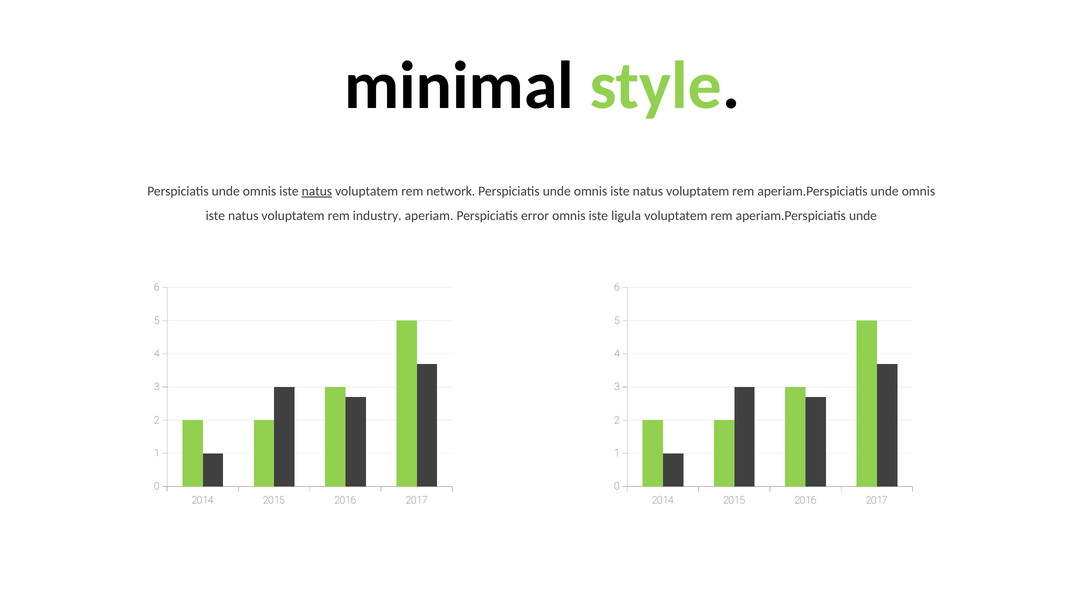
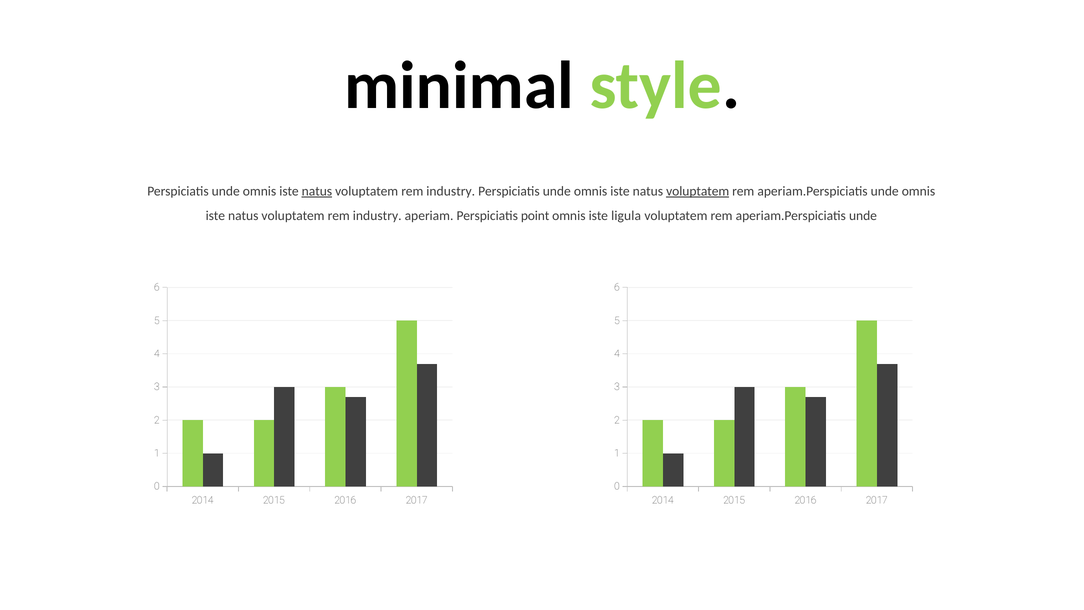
network: network -> industry (451, 191)
voluptatem underline: none -> present (698, 191)
error: error -> point (535, 215)
